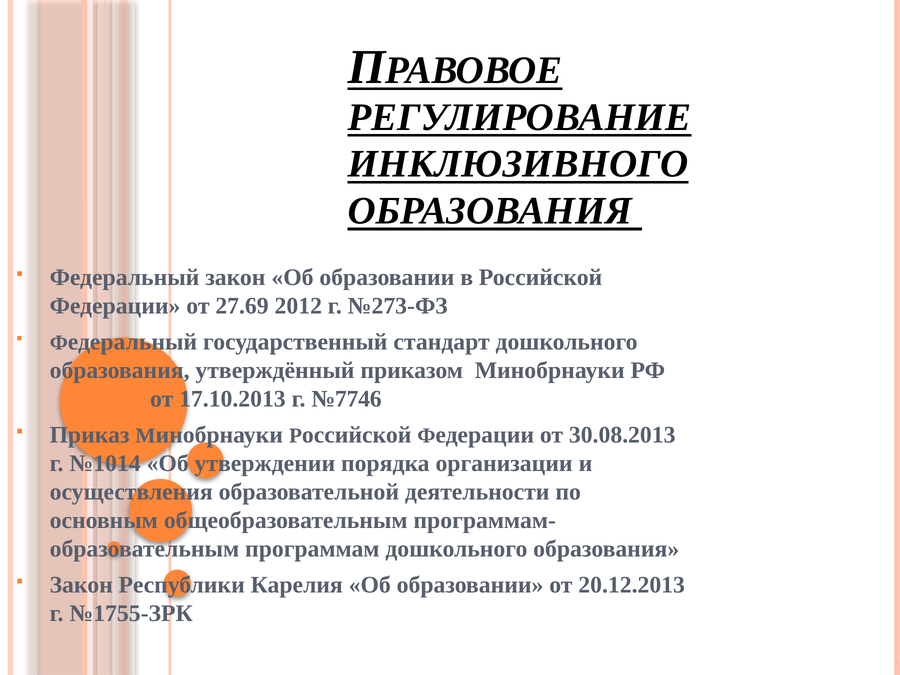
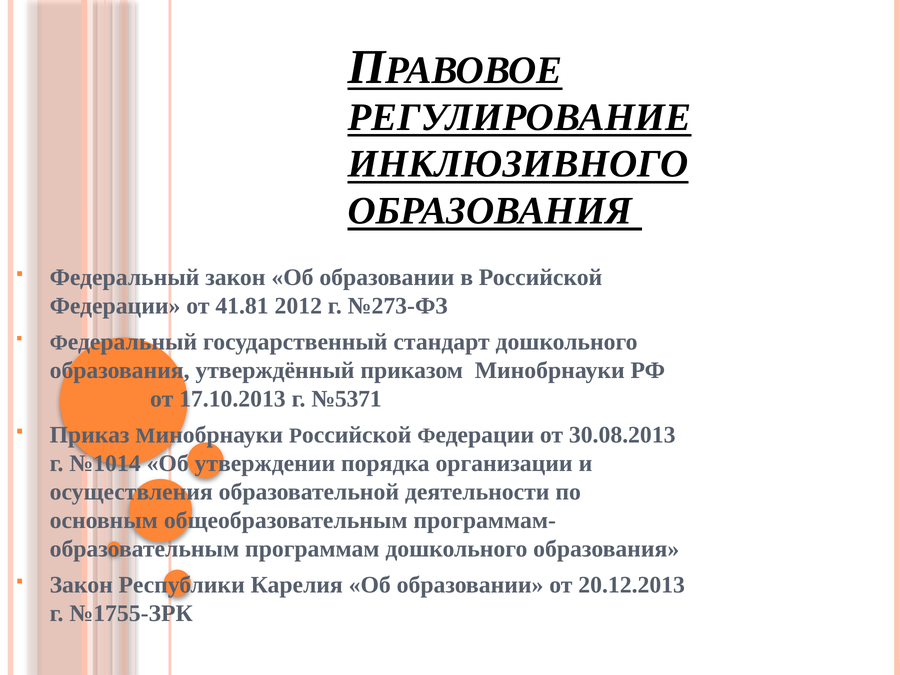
27.69: 27.69 -> 41.81 (242, 306)
№7746: №7746 -> №5371 (347, 399)
